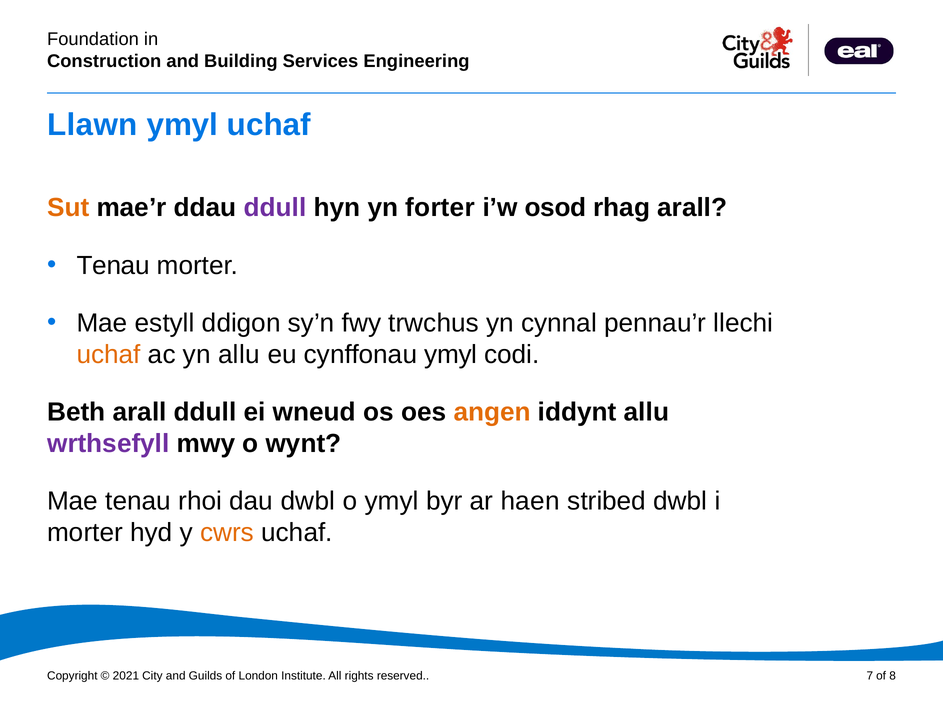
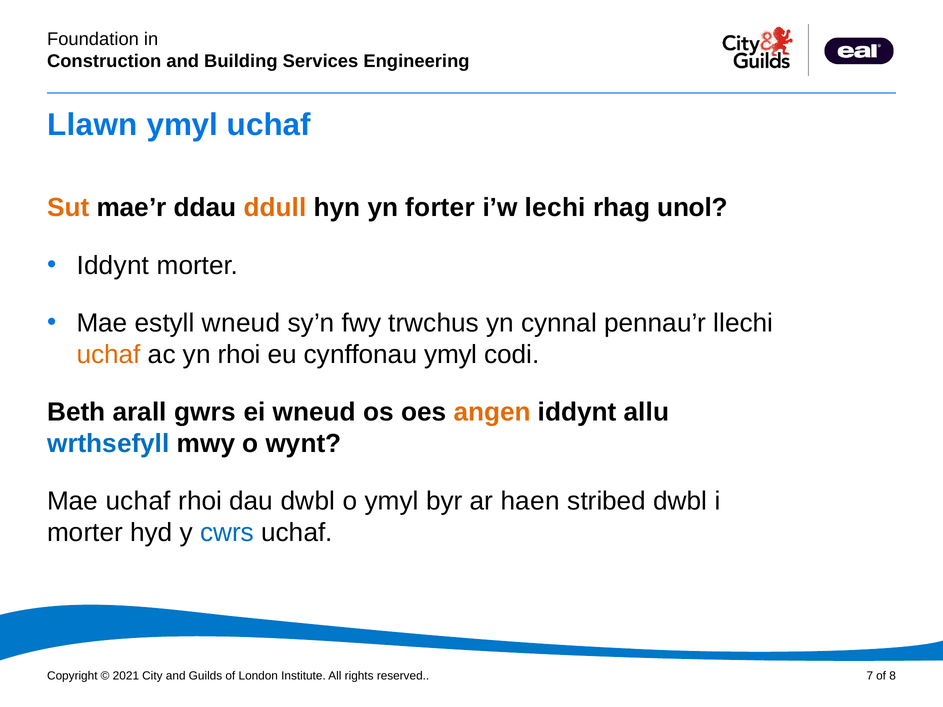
ddull colour: purple -> orange (275, 208)
osod: osod -> lechi (555, 208)
rhag arall: arall -> unol (692, 208)
Tenau: Tenau -> Iddynt (113, 265)
estyll ddigon: ddigon -> wneud (241, 323)
yn allu: allu -> rhoi (239, 355)
arall ddull: ddull -> gwrs (205, 412)
wrthsefyll colour: purple -> blue (108, 444)
Mae tenau: tenau -> uchaf (138, 501)
cwrs colour: orange -> blue (227, 533)
